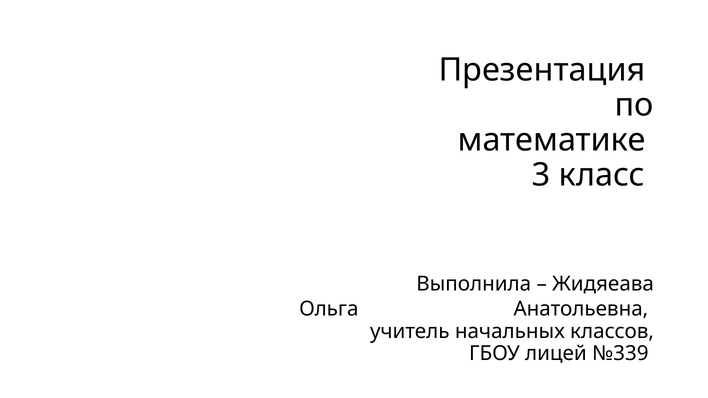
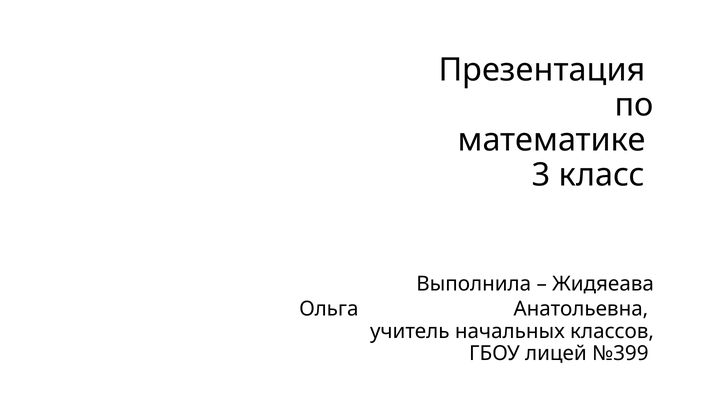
№339: №339 -> №399 (620, 354)
